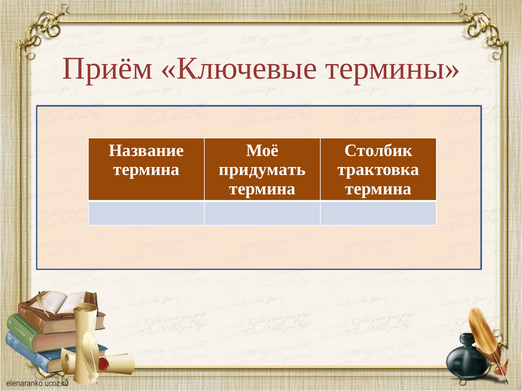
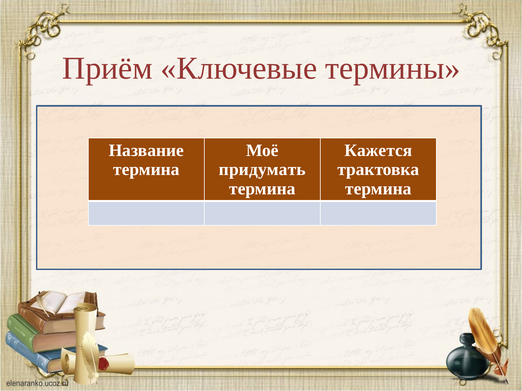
Столбик: Столбик -> Кажется (378, 151)
